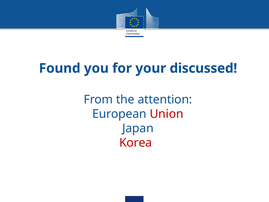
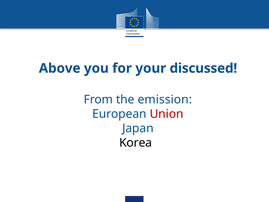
Found: Found -> Above (60, 68)
attention: attention -> emission (165, 99)
Korea colour: red -> black (136, 143)
